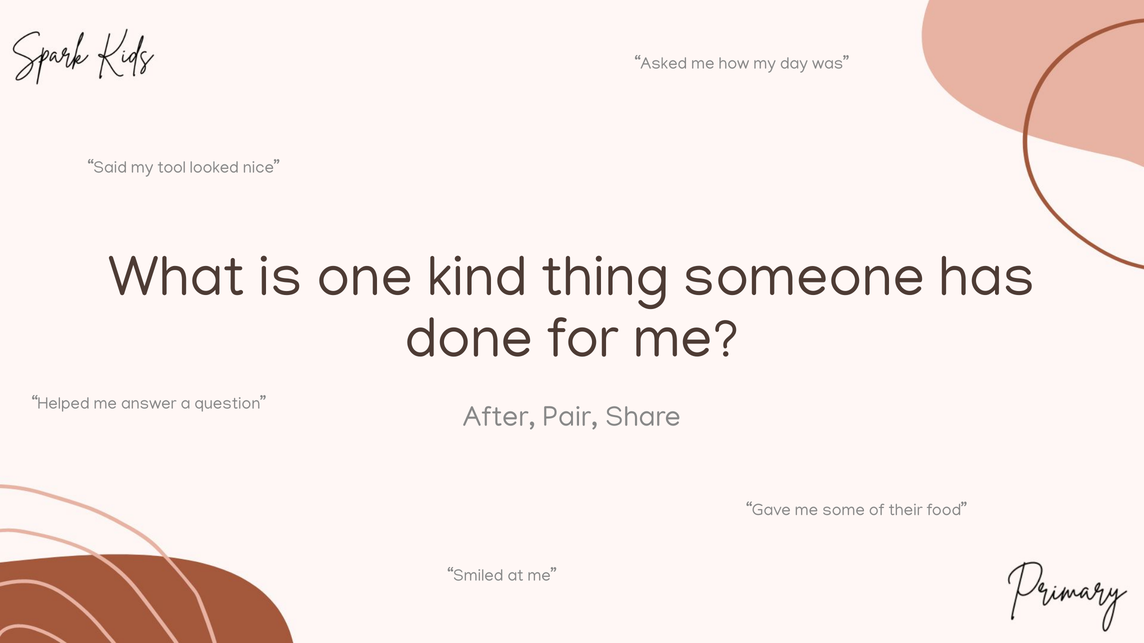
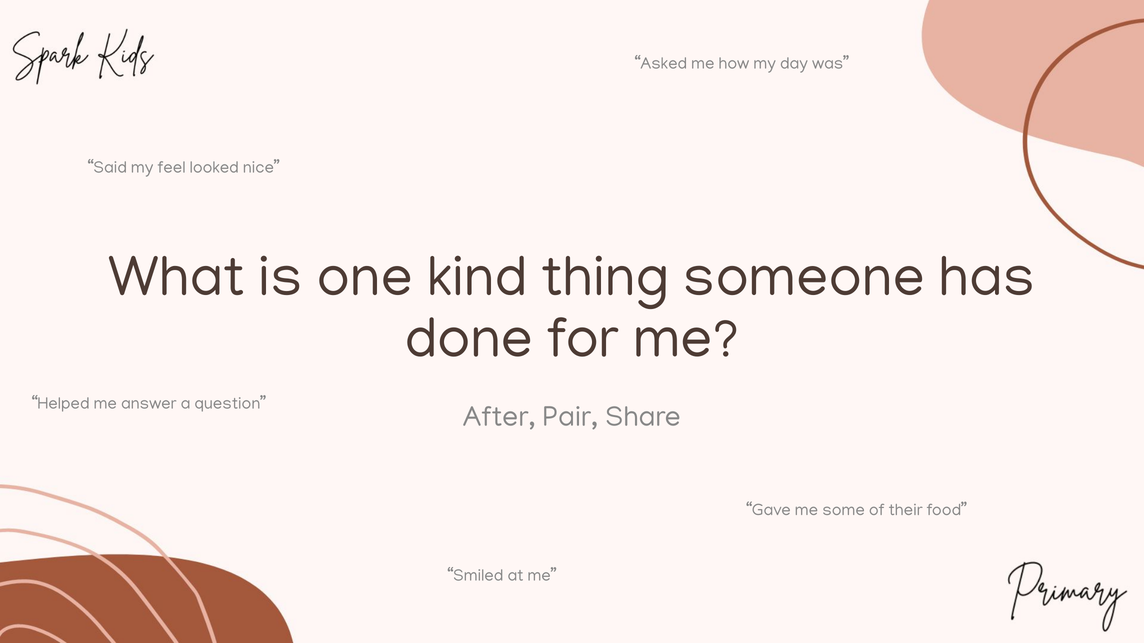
tool: tool -> feel (172, 168)
